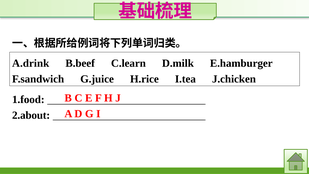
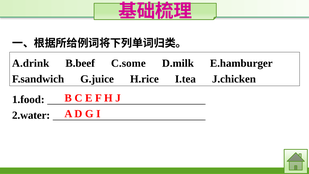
C.learn: C.learn -> C.some (128, 63)
2.about: 2.about -> 2.water (31, 115)
